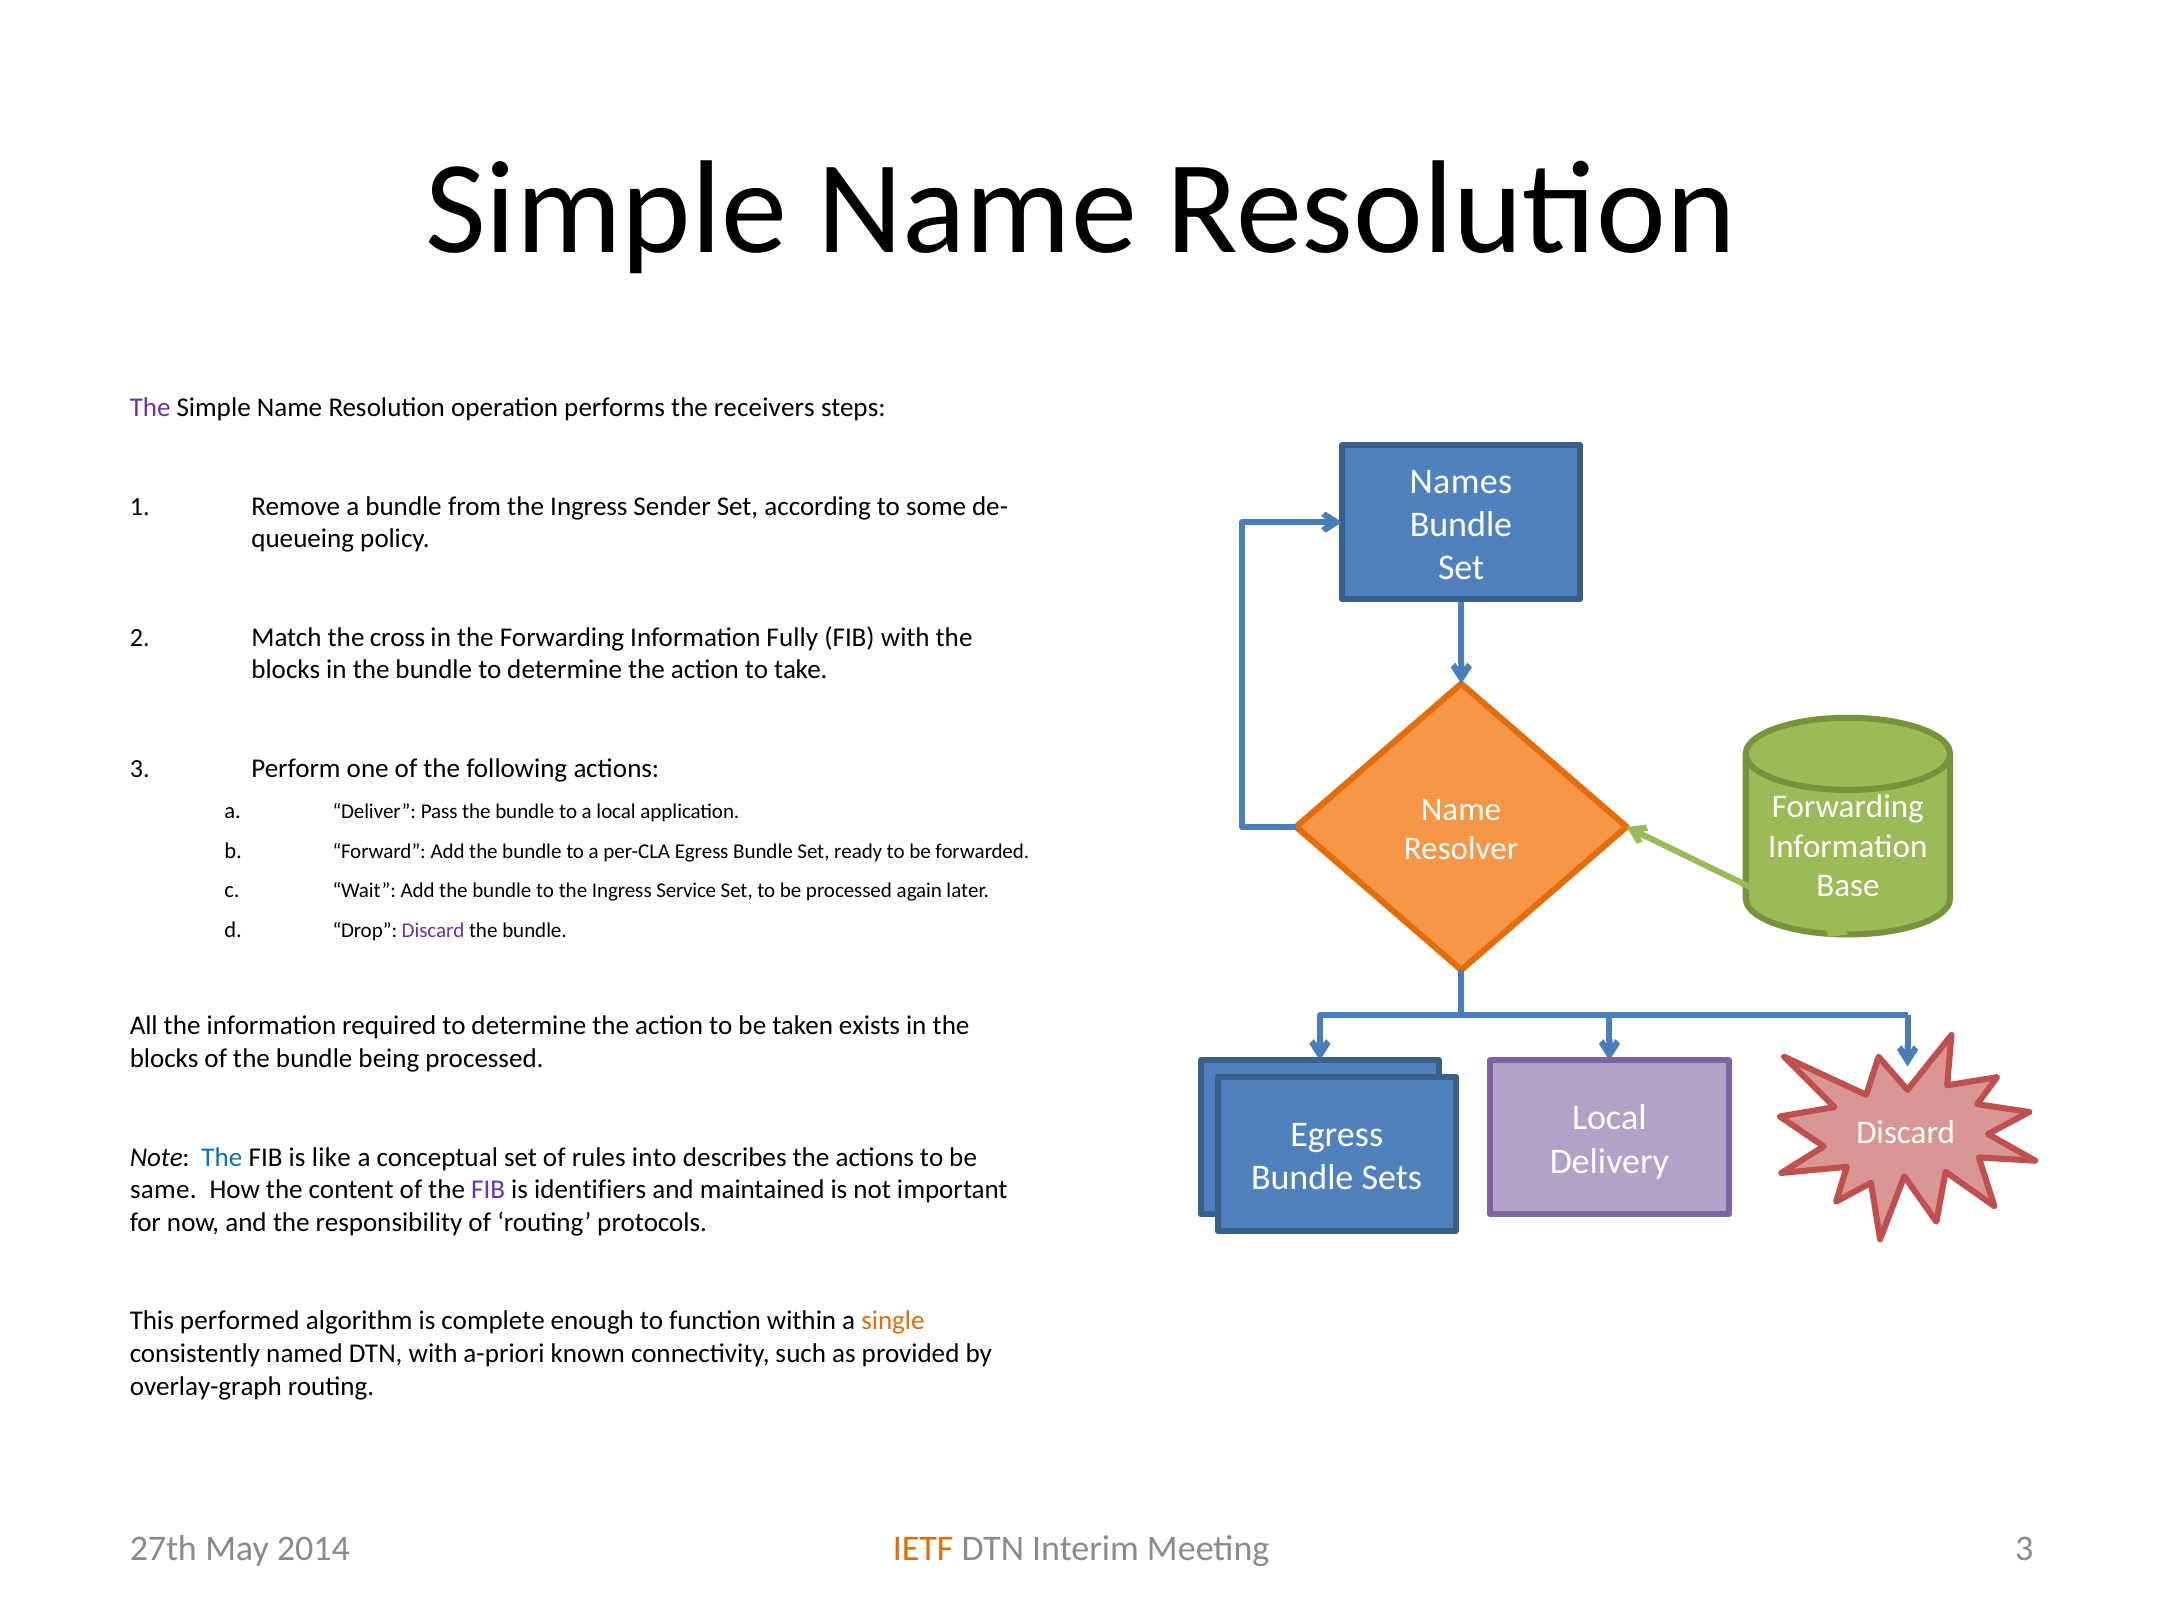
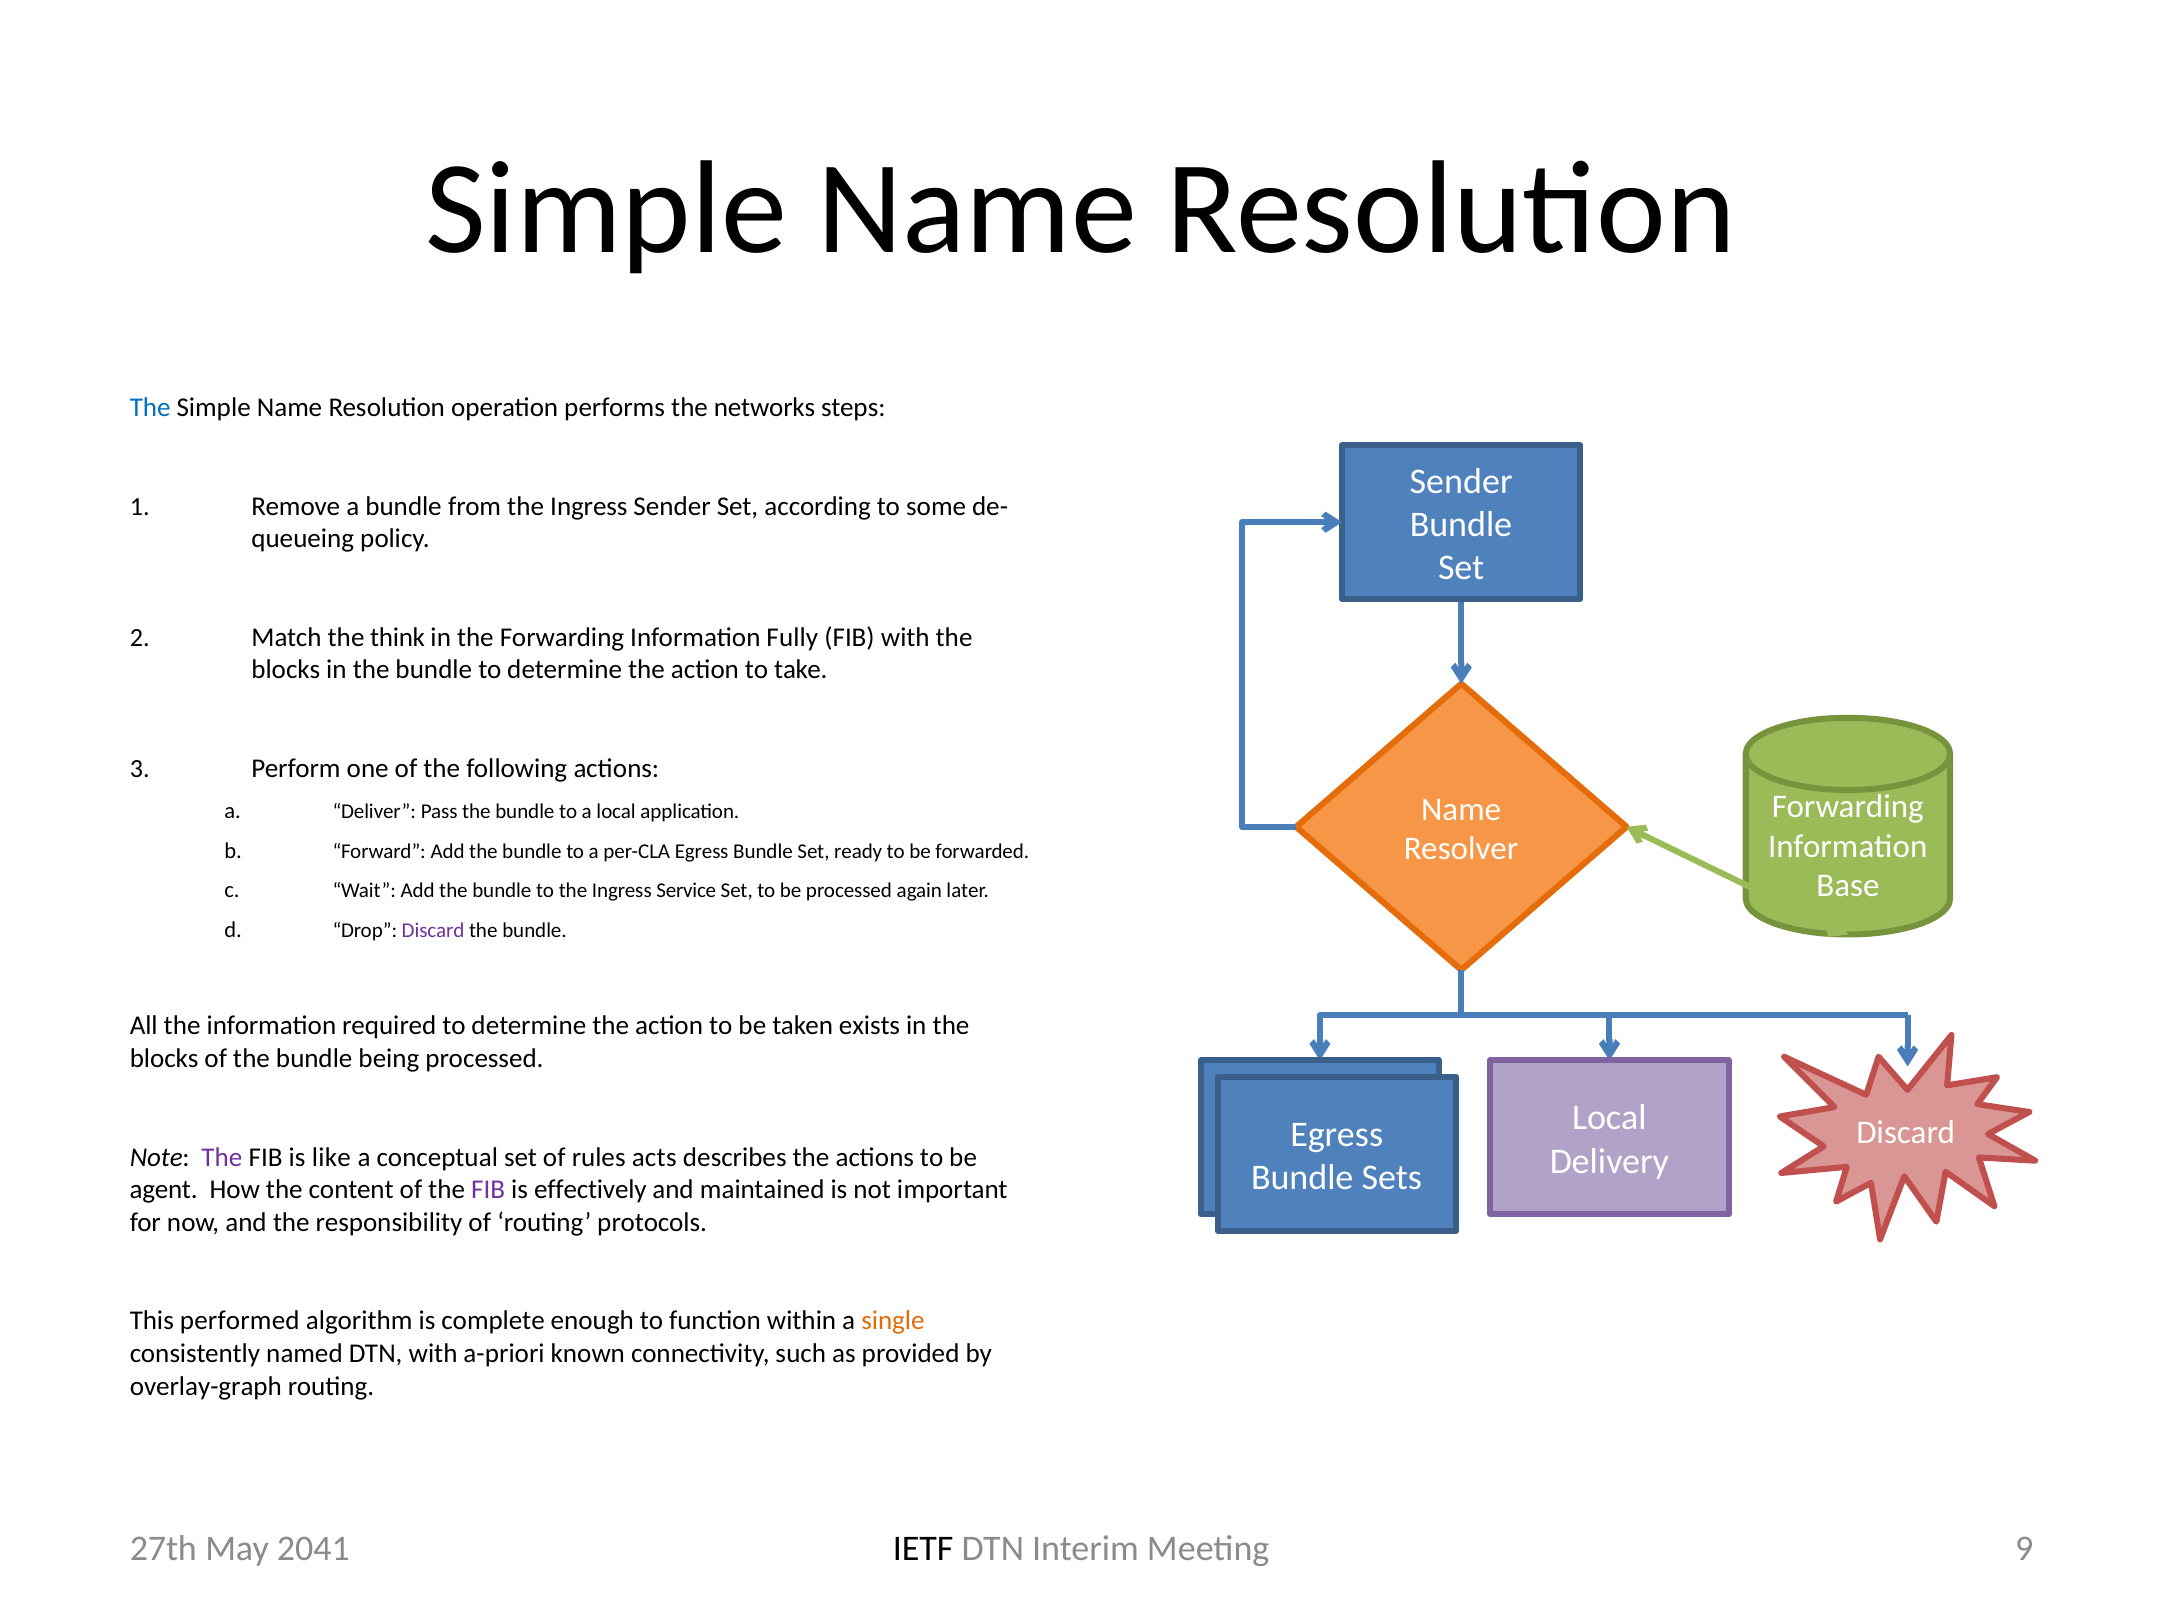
The colour: purple -> blue (150, 407)
receivers: receivers -> networks (765, 407)
Names: Names -> Sender (1461, 482)
cross: cross -> think (398, 638)
The colour: blue -> purple (222, 1157)
into: into -> acts (654, 1157)
same: same -> agent (164, 1190)
identifiers: identifiers -> effectively (590, 1190)
IETF colour: orange -> black (923, 1549)
Meeting 3: 3 -> 9 (2024, 1549)
2014: 2014 -> 2041 (313, 1549)
